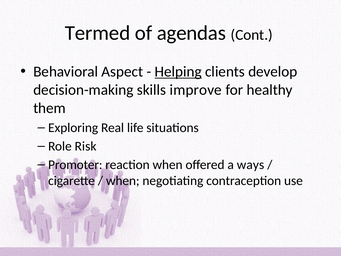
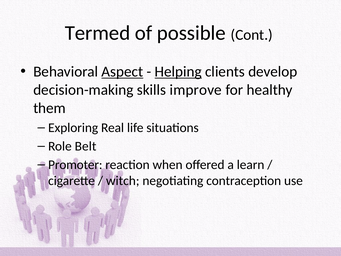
agendas: agendas -> possible (191, 33)
Aspect underline: none -> present (122, 72)
Risk: Risk -> Belt (86, 146)
ways: ways -> learn (251, 165)
when: when -> witch (123, 180)
